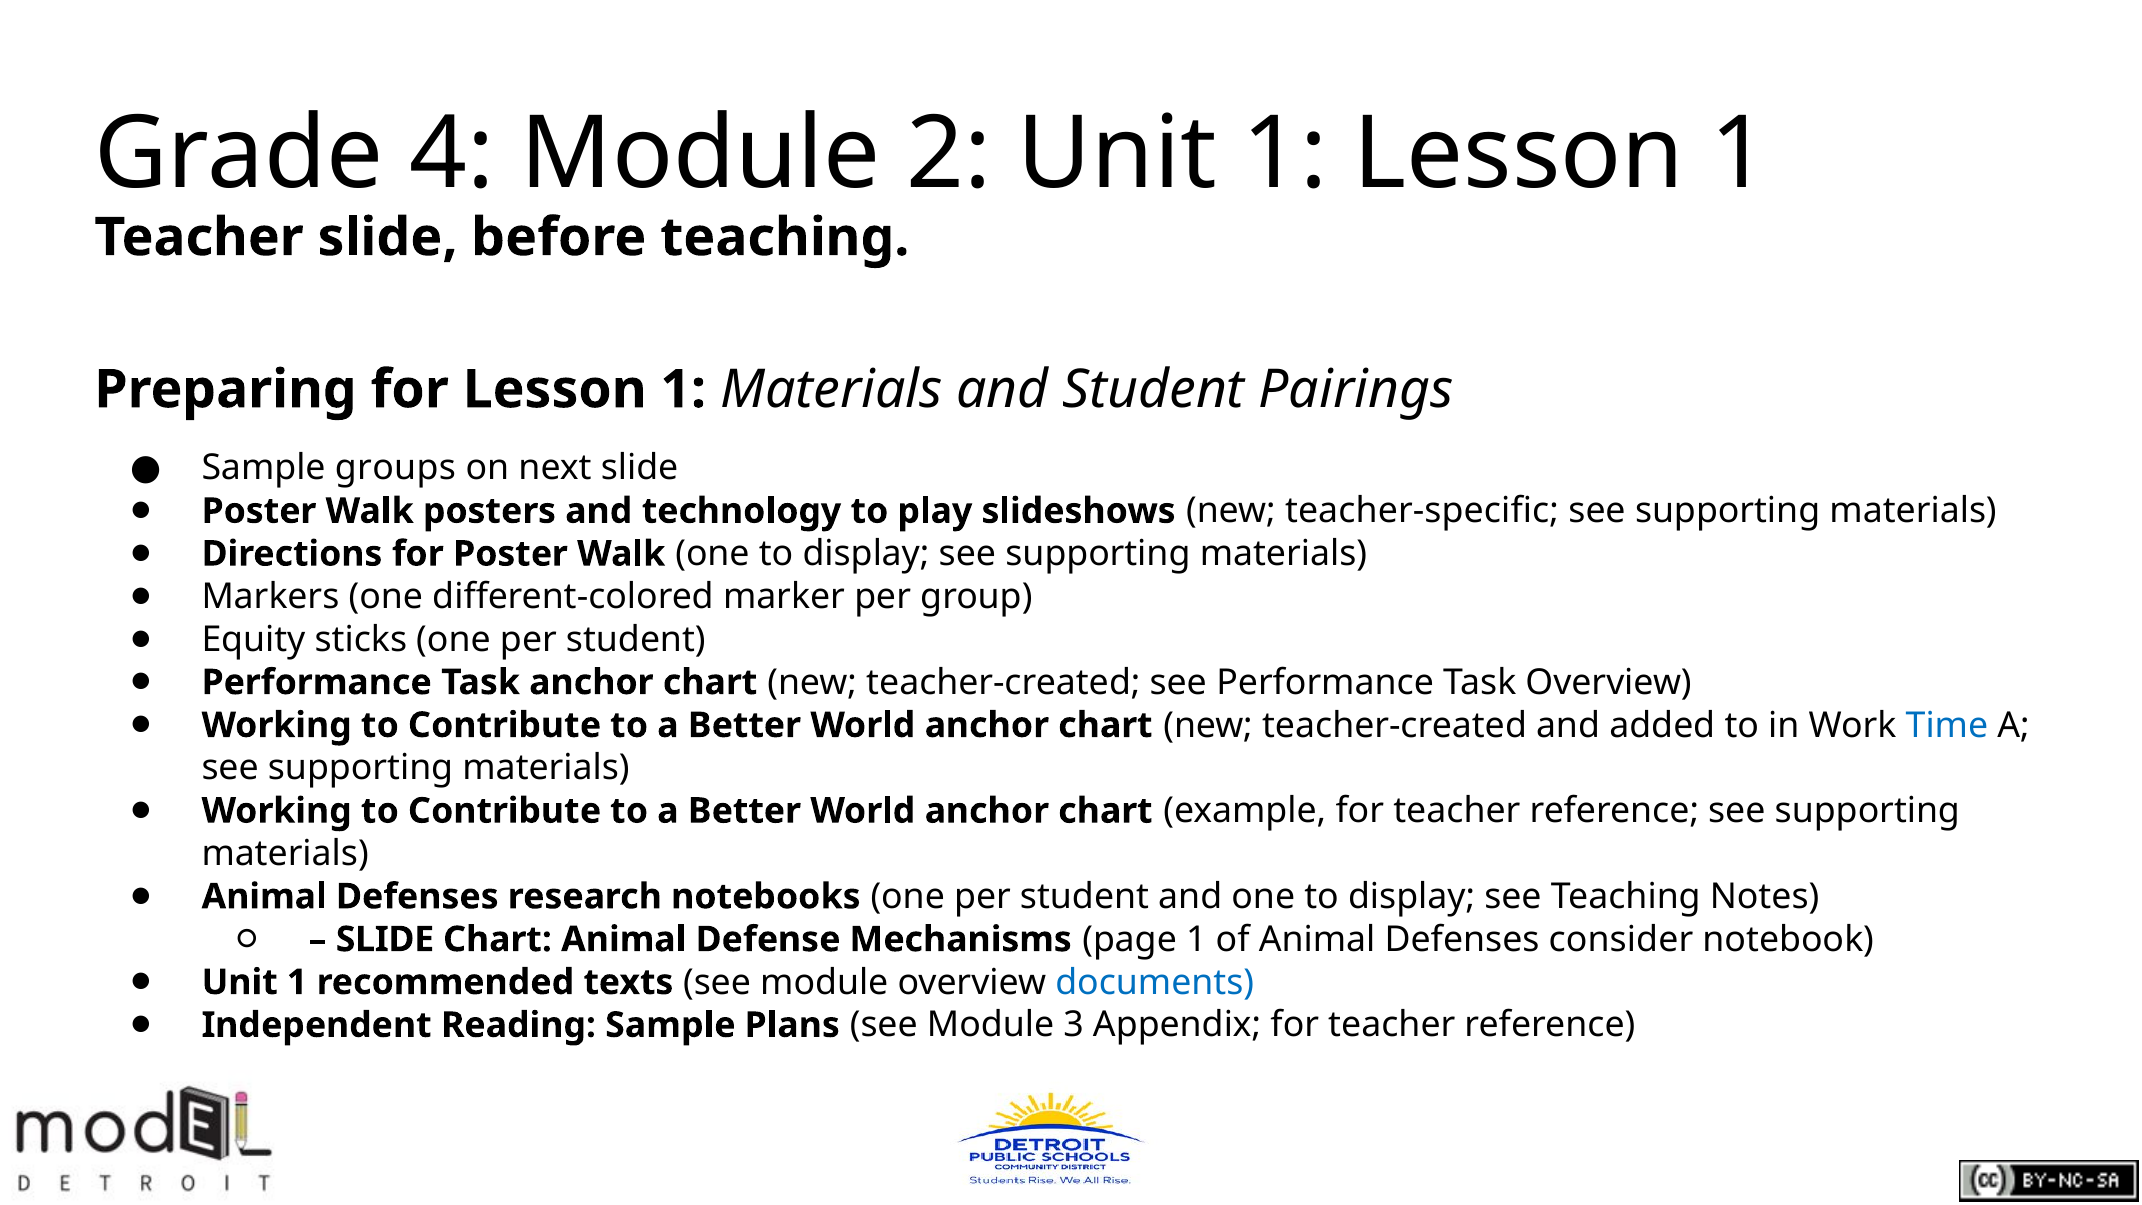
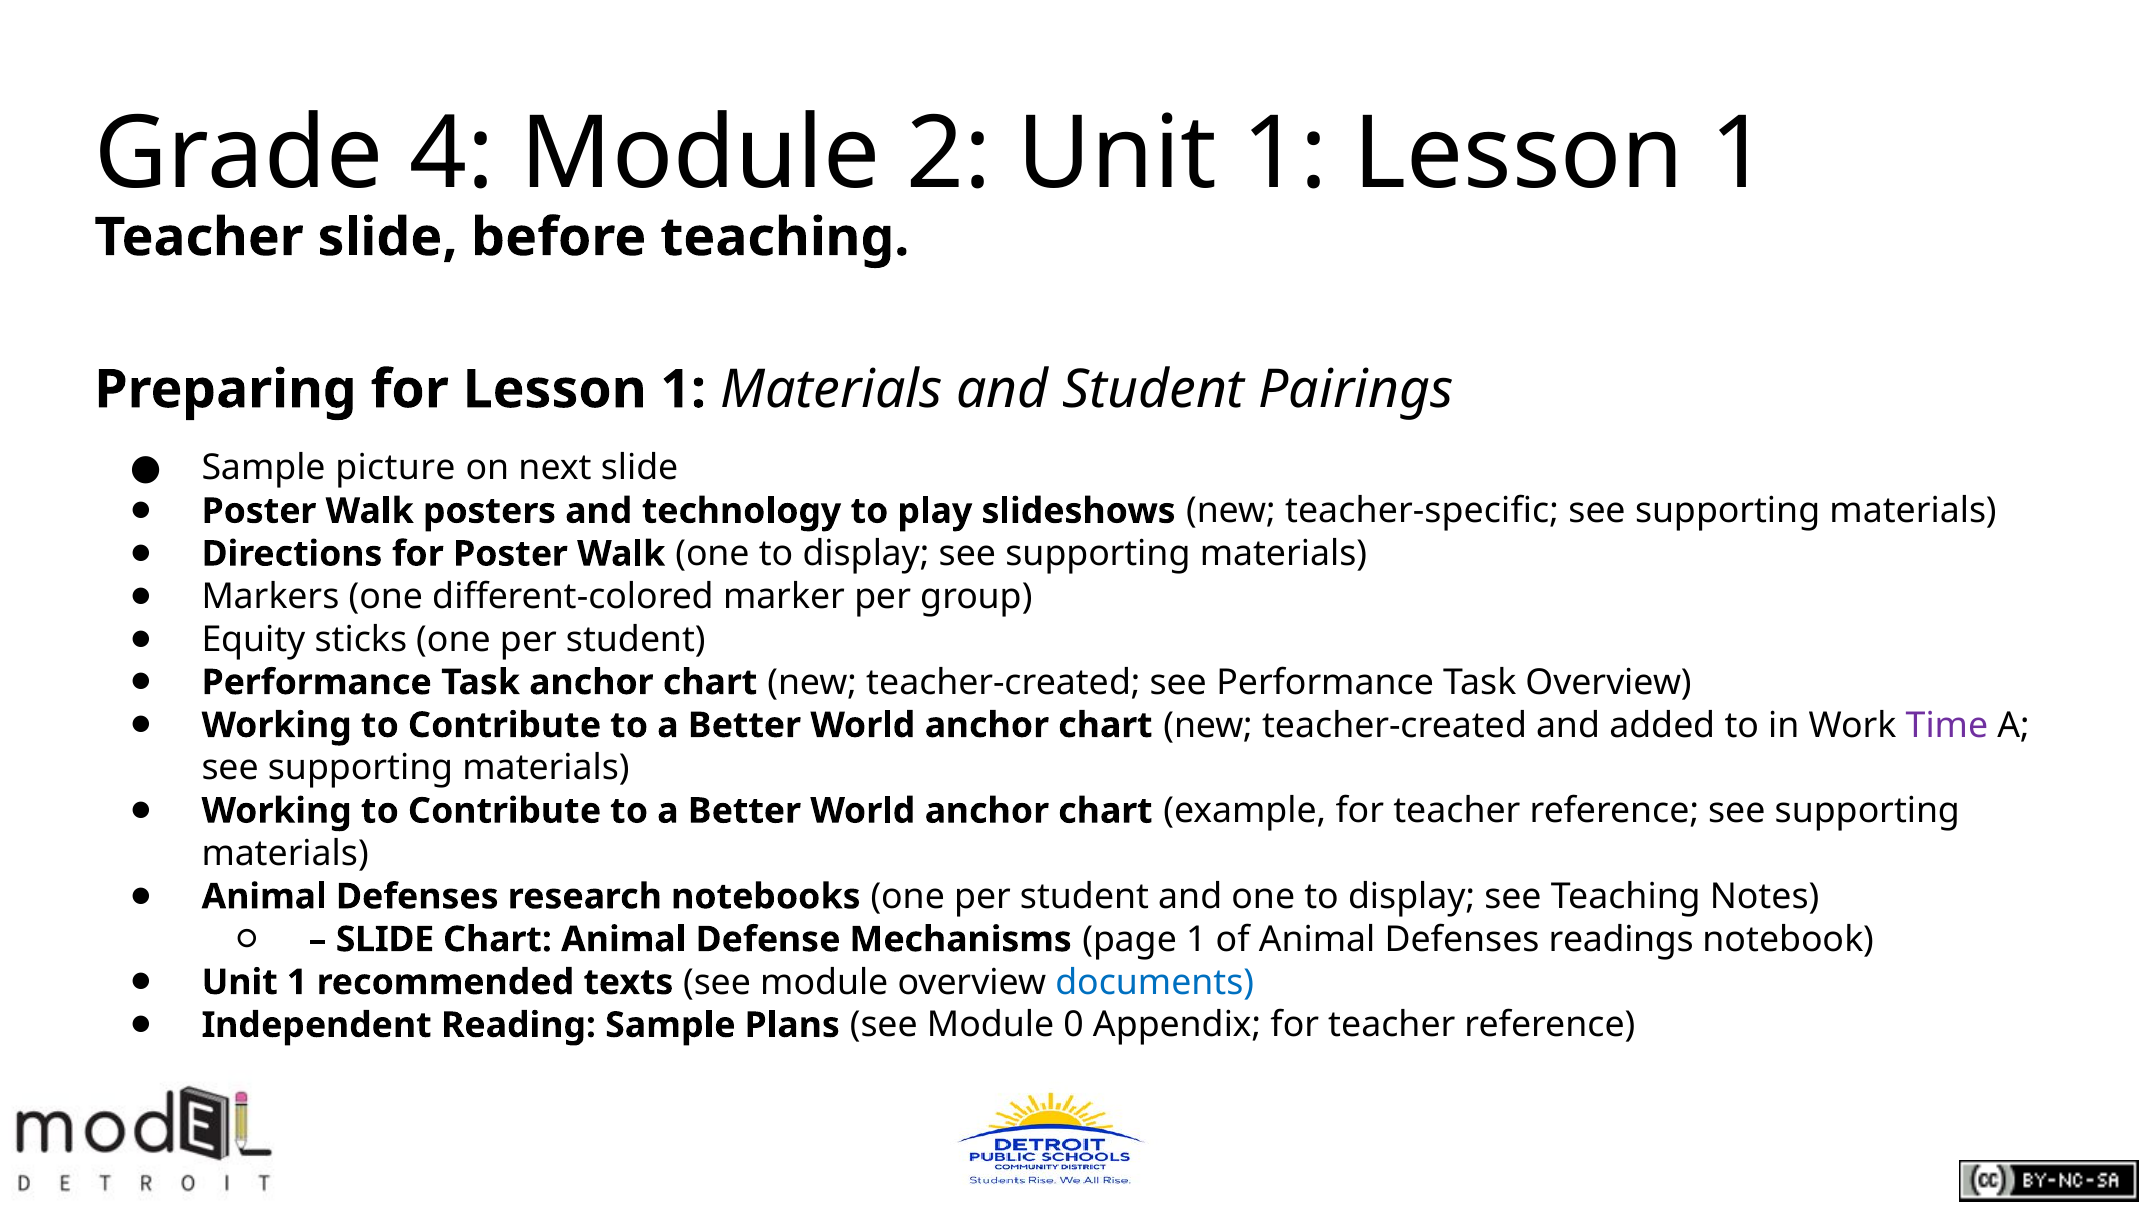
groups: groups -> picture (395, 468)
Time colour: blue -> purple (1947, 725)
consider: consider -> readings (1621, 939)
3: 3 -> 0 (1074, 1025)
